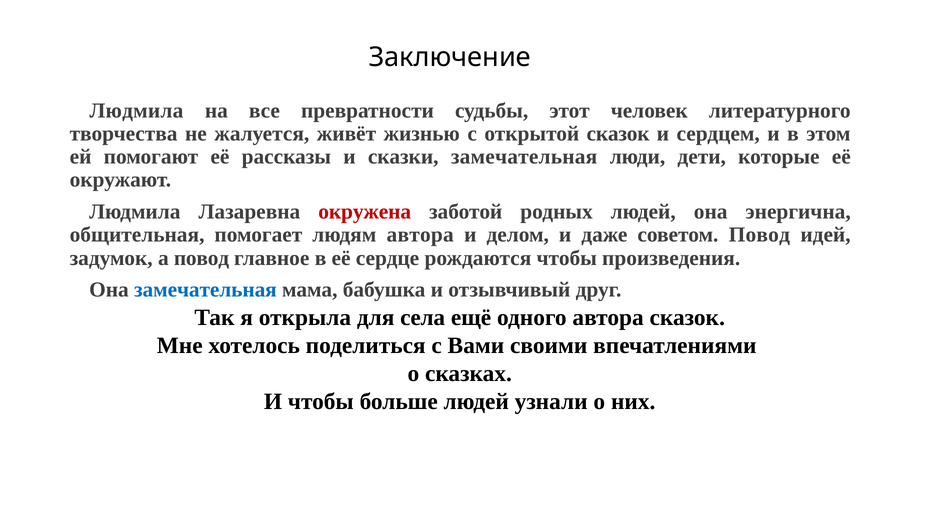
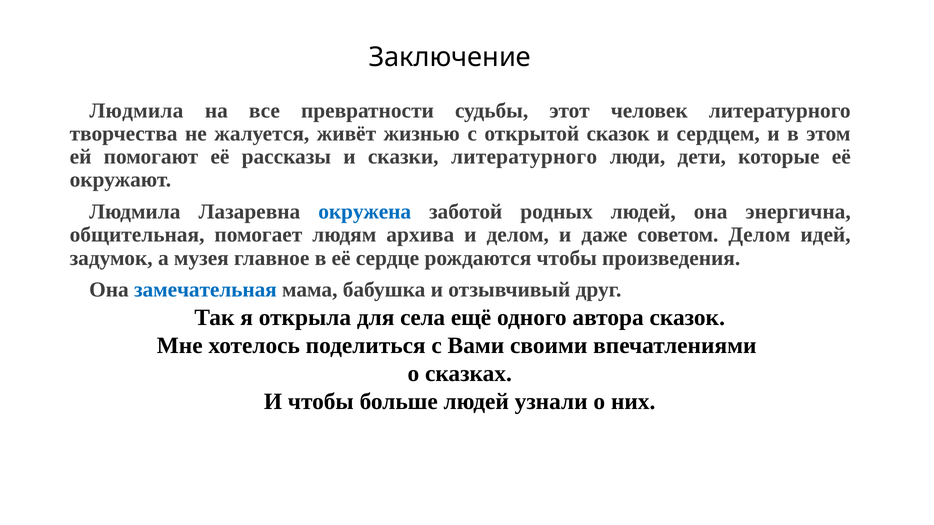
сказки замечательная: замечательная -> литературного (524, 157)
окружена colour: red -> blue (365, 212)
людям автора: автора -> архива (420, 235)
советом Повод: Повод -> Делом (759, 235)
а повод: повод -> музея (201, 258)
